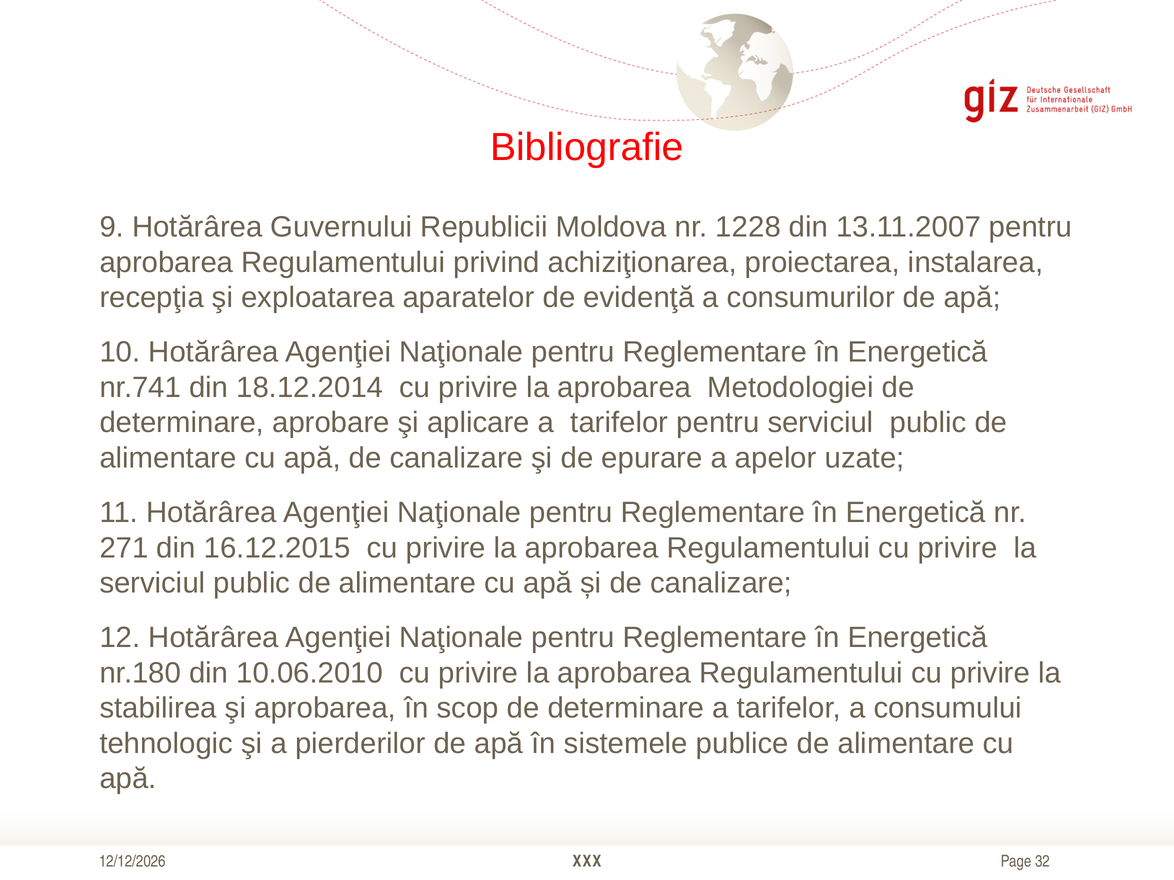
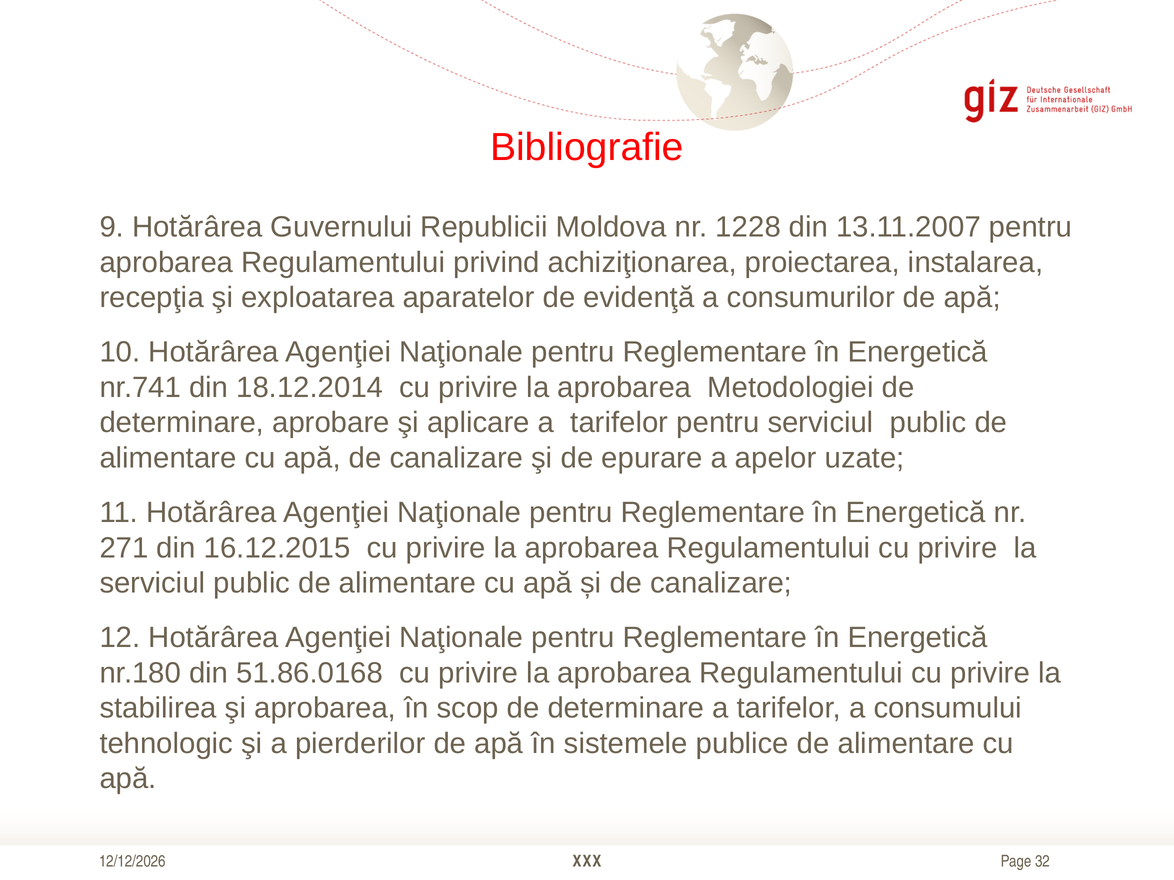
10.06.2010: 10.06.2010 -> 51.86.0168 (310, 673)
